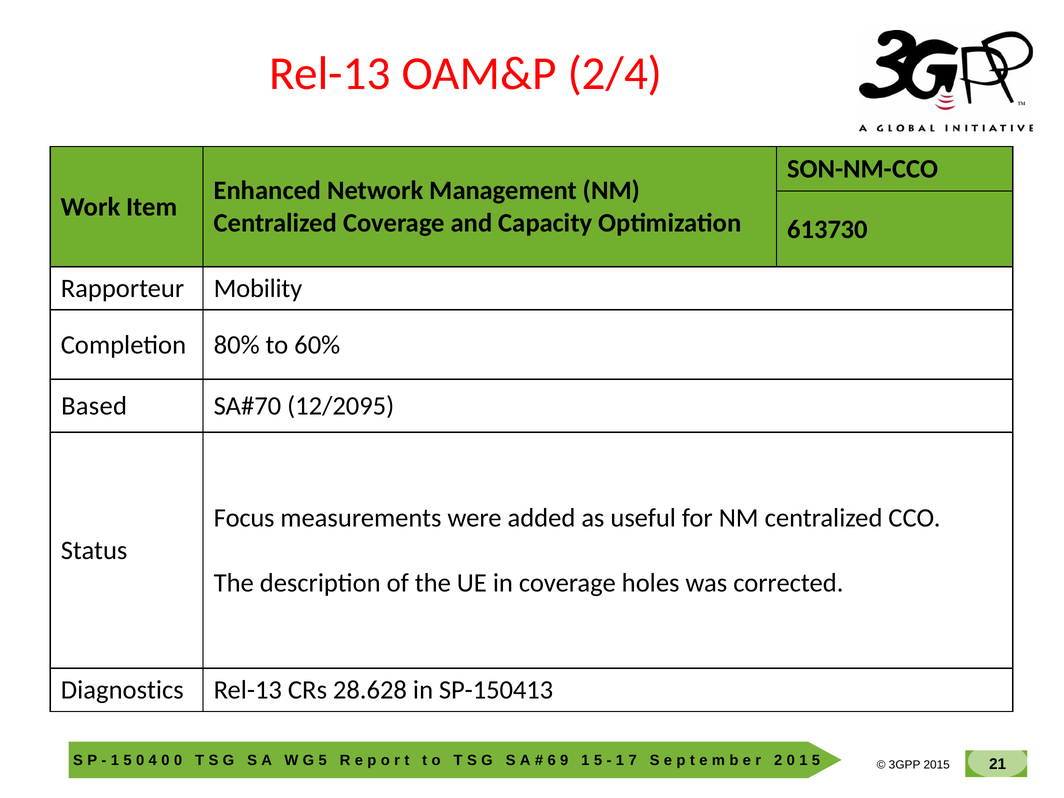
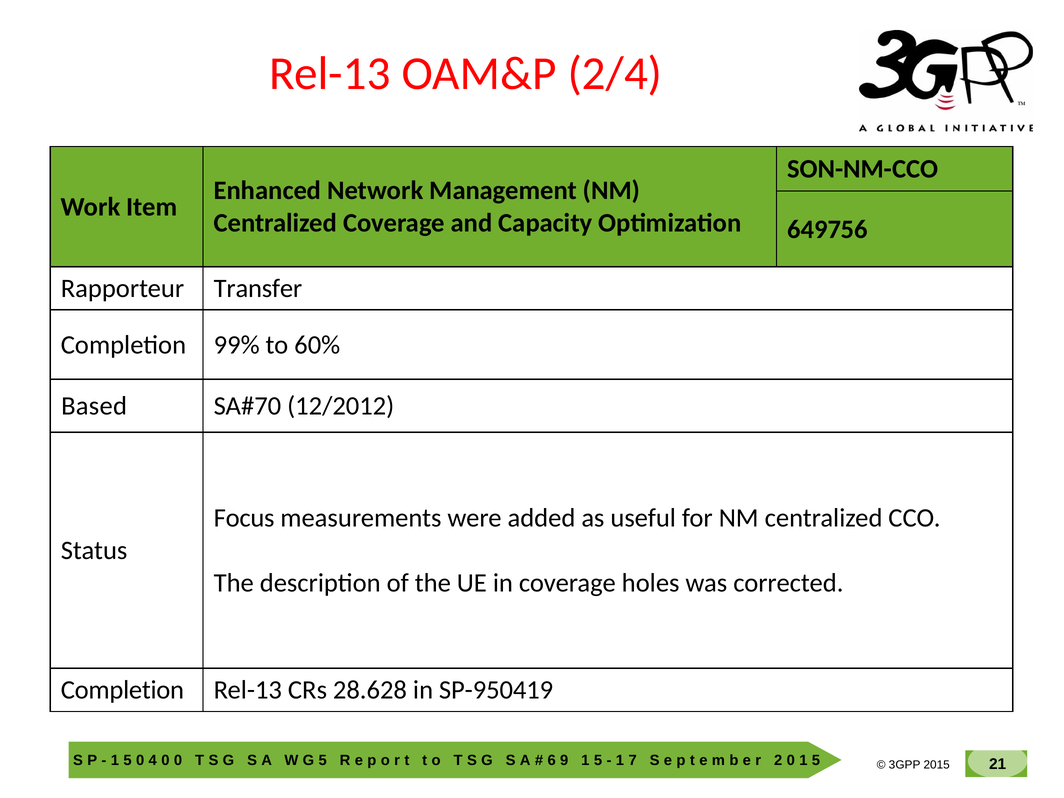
613730: 613730 -> 649756 (828, 229)
Mobility: Mobility -> Transfer (258, 289)
80%: 80% -> 99% (237, 345)
12/2095: 12/2095 -> 12/2012 (341, 406)
Diagnostics: Diagnostics -> Completion (122, 690)
SP-150413: SP-150413 -> SP-950419 (496, 690)
